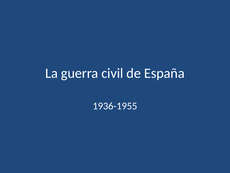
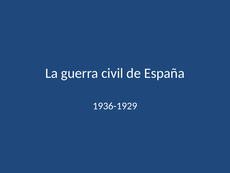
1936-1955: 1936-1955 -> 1936-1929 (115, 106)
